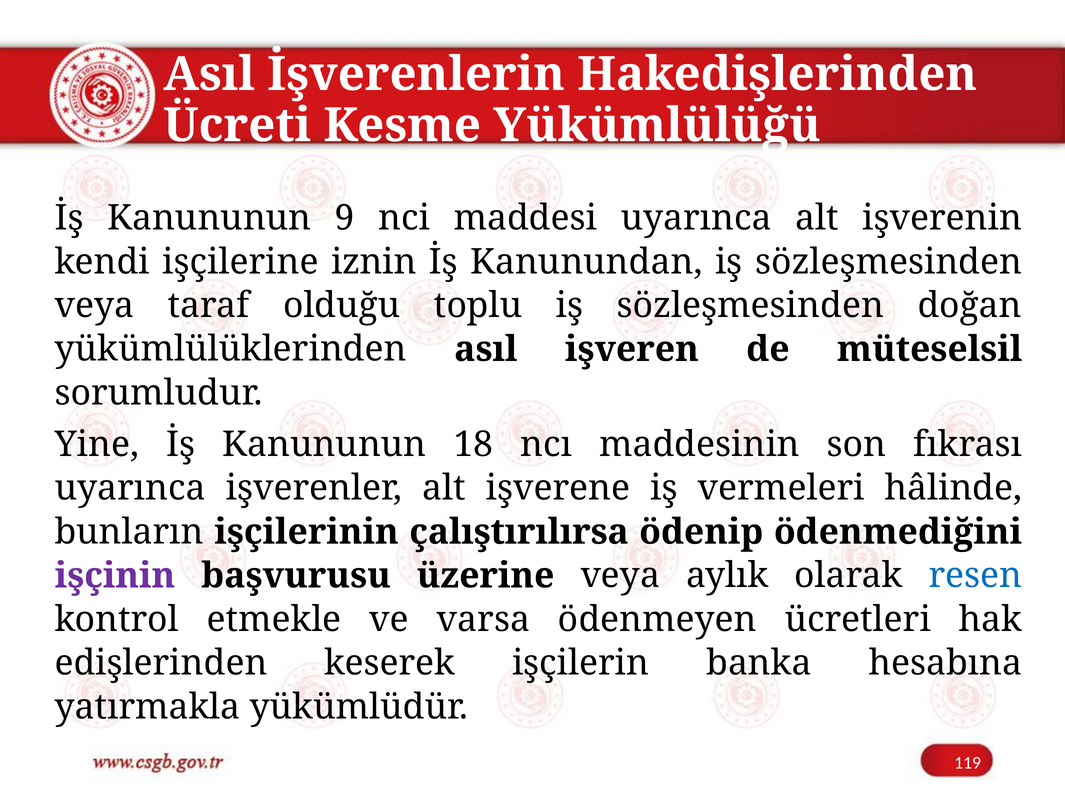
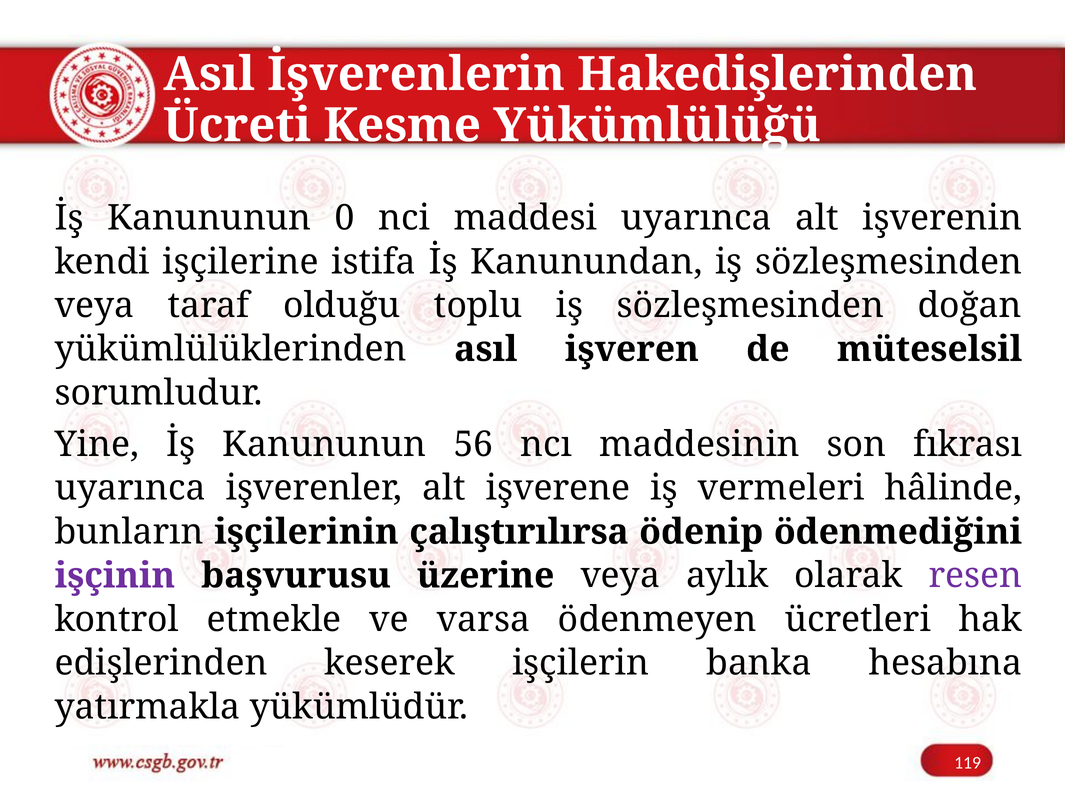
9: 9 -> 0 (345, 218)
iznin: iznin -> istifa (374, 262)
18: 18 -> 56 (473, 444)
resen colour: blue -> purple (975, 575)
